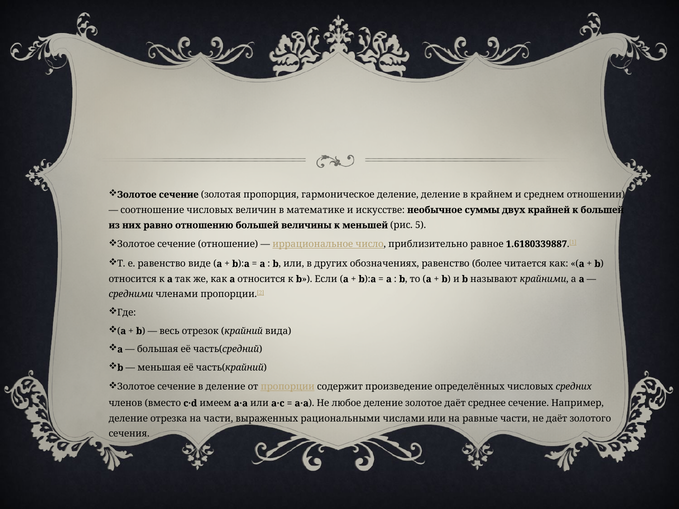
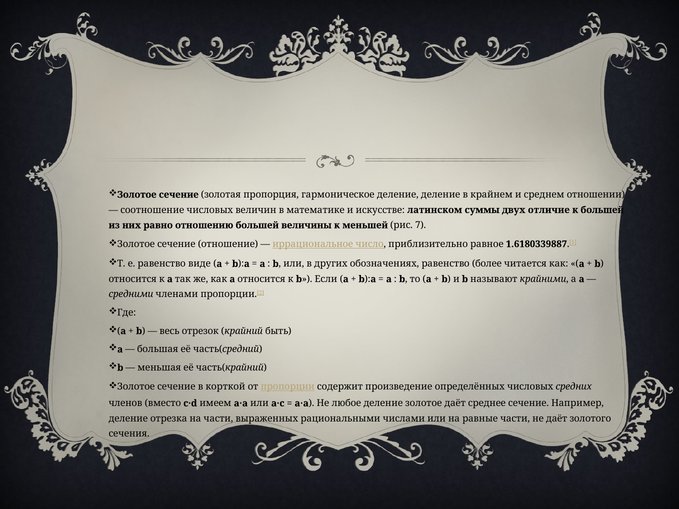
необычное: необычное -> латинском (435, 210)
крайней: крайней -> отличие (549, 210)
5: 5 -> 7 (421, 225)
вида: вида -> быть (278, 331)
в деление: деление -> корткой (225, 387)
